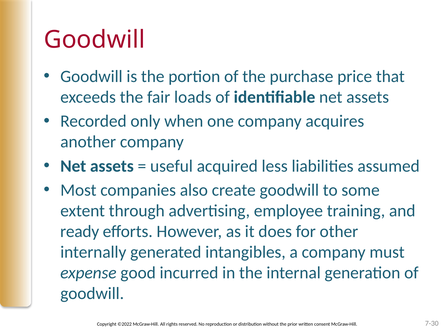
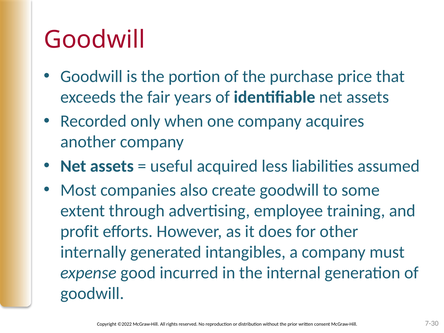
loads: loads -> years (193, 97)
ready: ready -> profit (80, 232)
